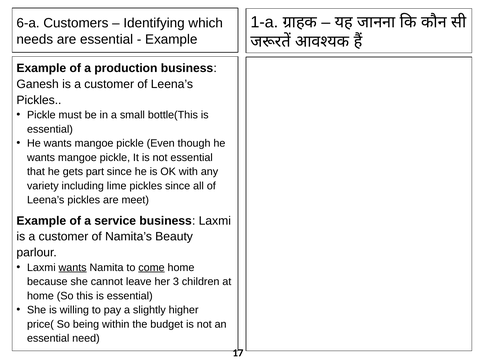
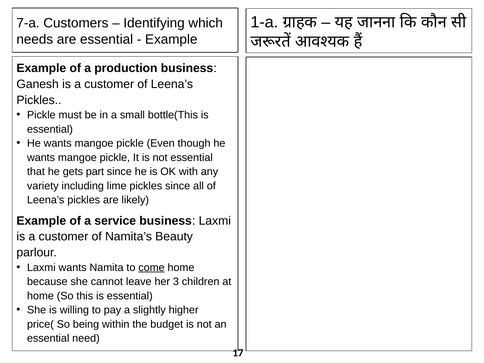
6-a: 6-a -> 7-a (28, 23)
meet: meet -> likely (135, 200)
wants underline: present -> none (73, 268)
